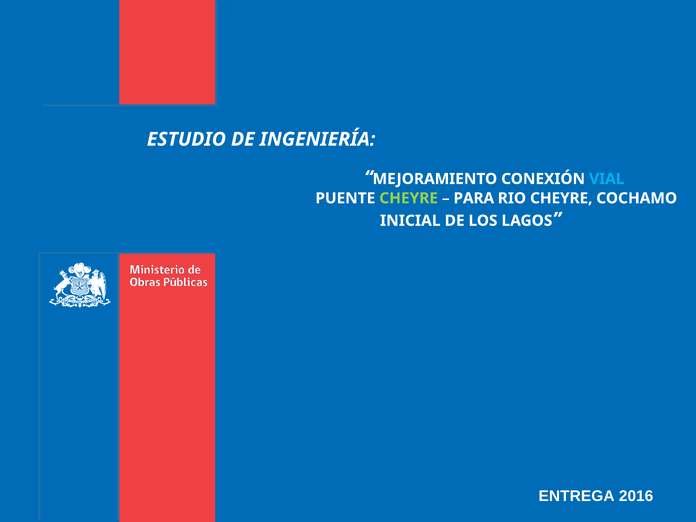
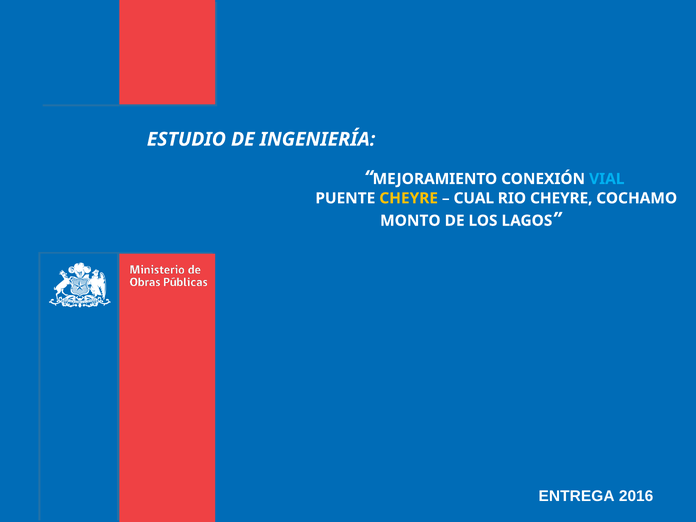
CHEYRE colour: light green -> yellow (409, 198)
PARA: PARA -> CUAL (474, 198)
INICIAL: INICIAL -> MONTO (410, 221)
